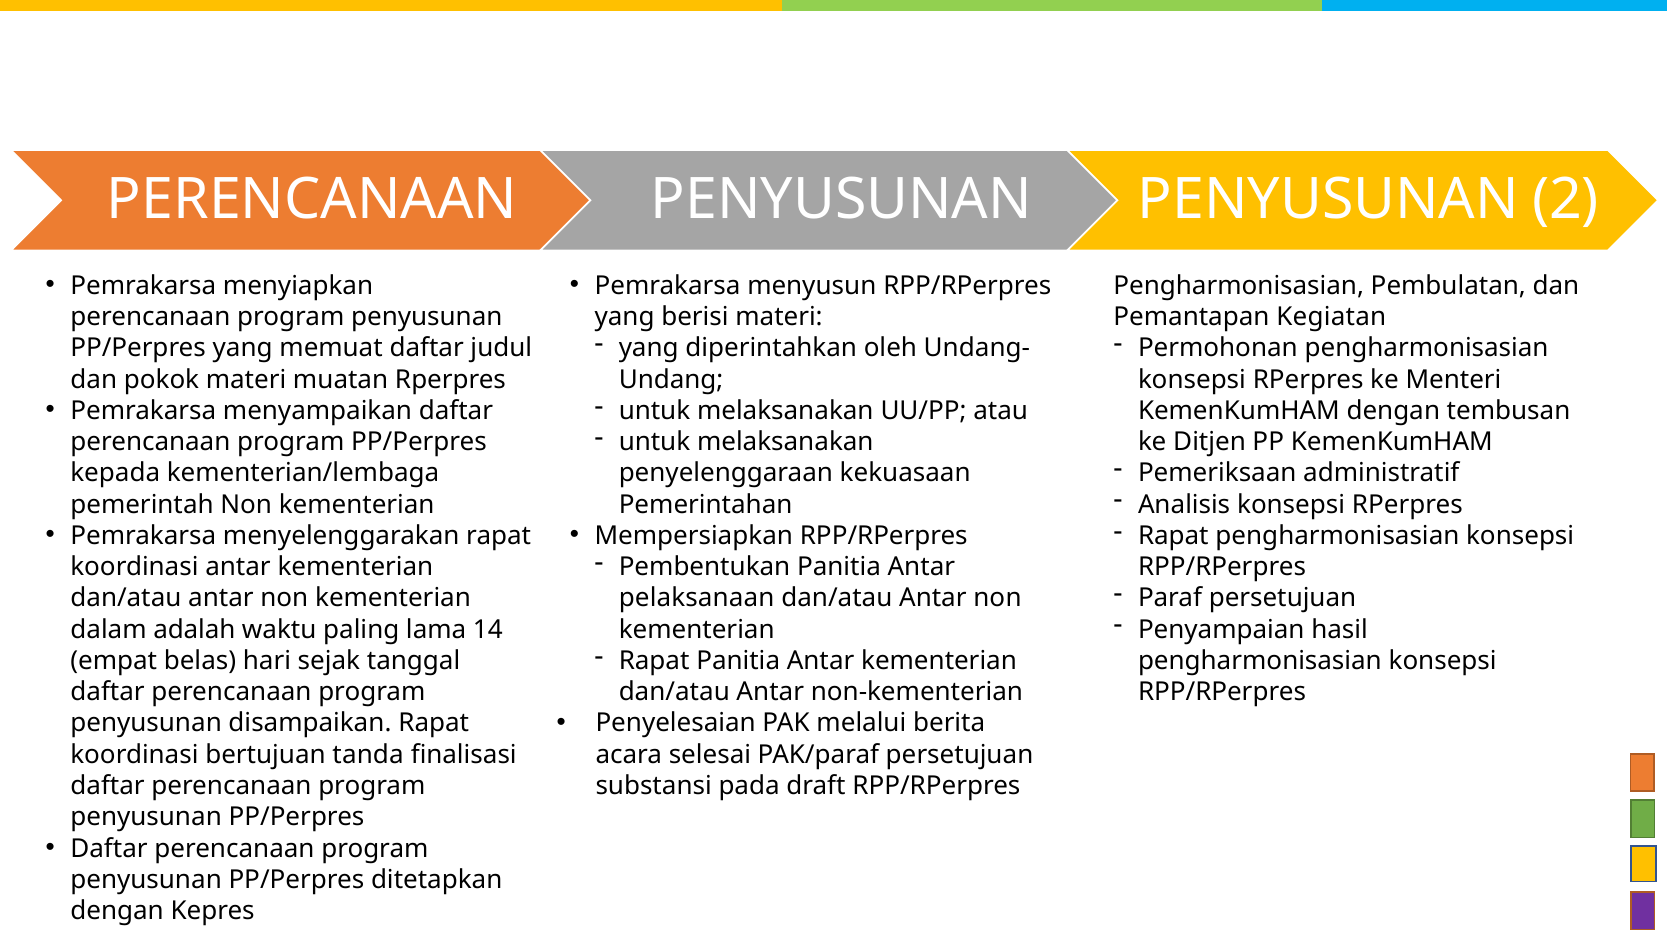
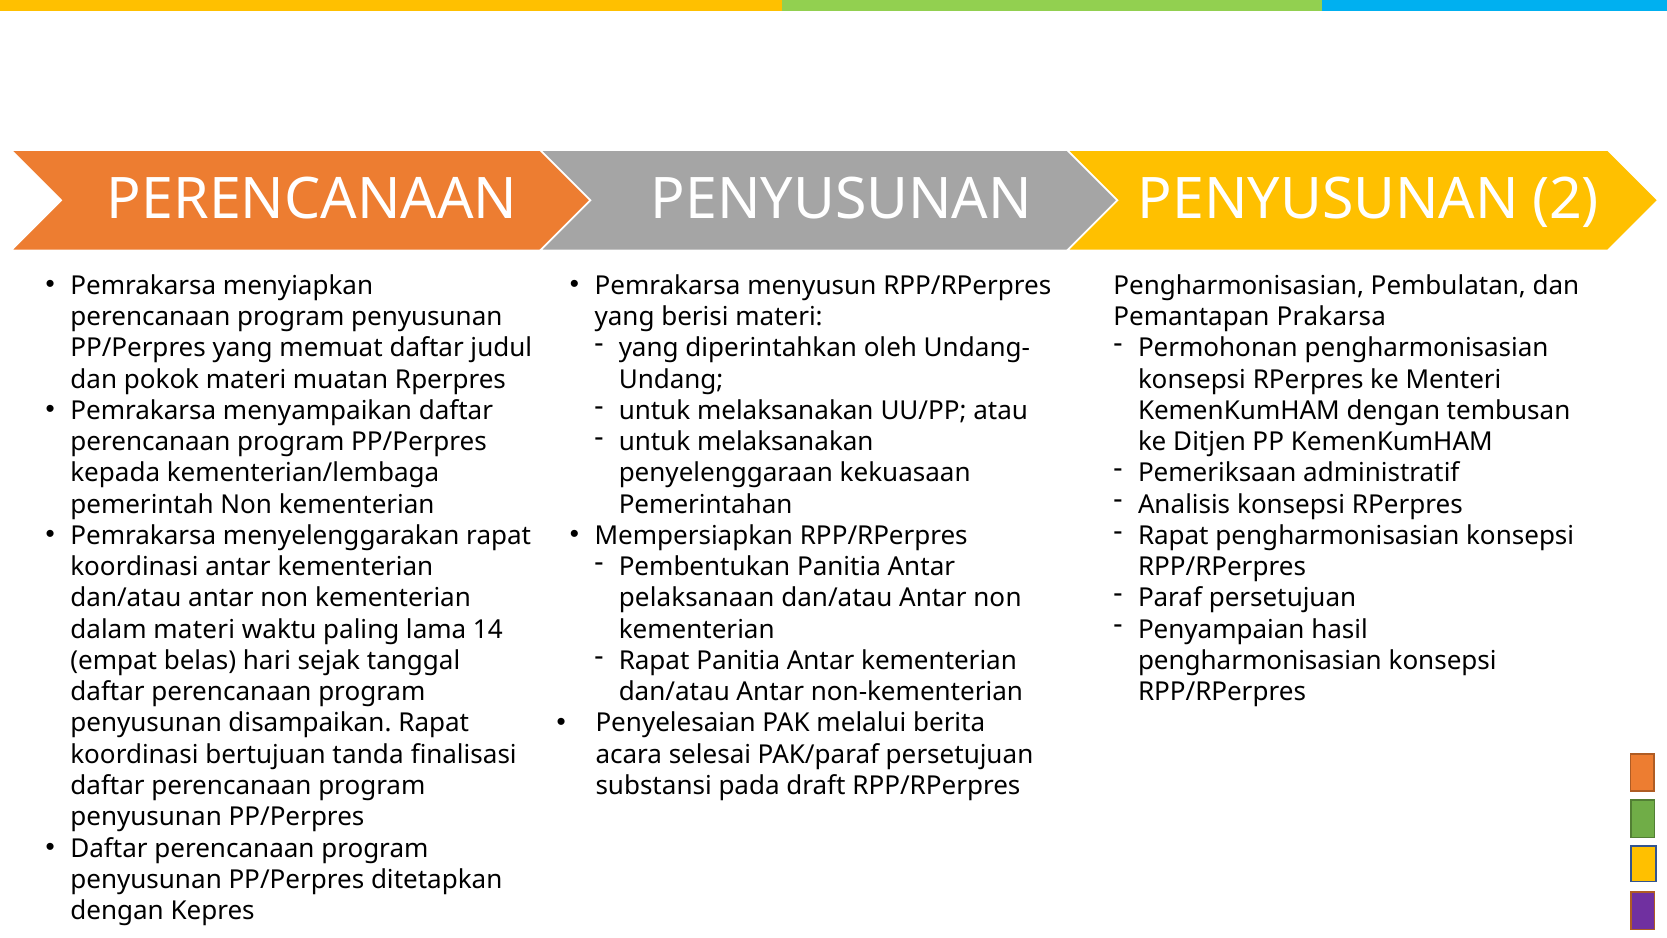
Kegiatan: Kegiatan -> Prakarsa (1331, 317)
dalam adalah: adalah -> materi (194, 629)
